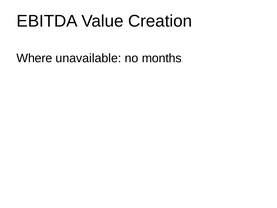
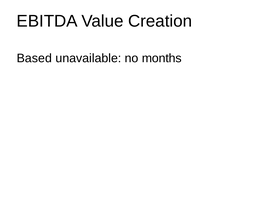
Where: Where -> Based (34, 58)
